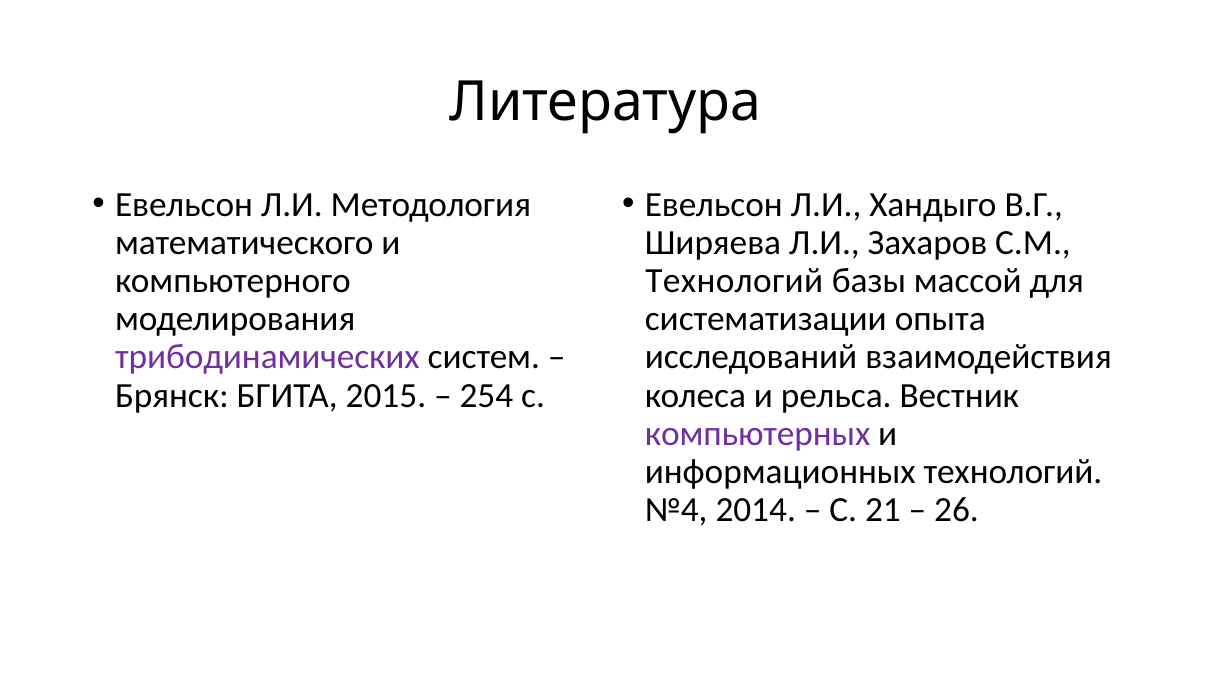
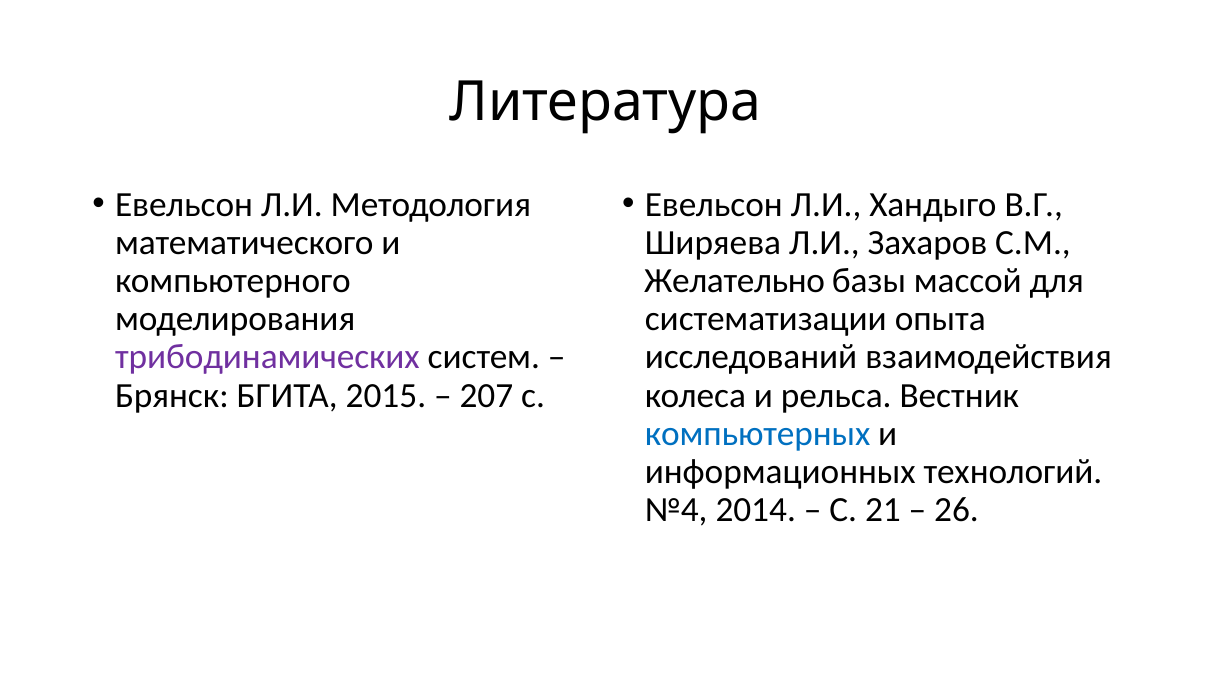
Технологий: Технологий -> Желательно (735, 281)
254: 254 -> 207 (486, 396)
компьютерных colour: purple -> blue (758, 434)
